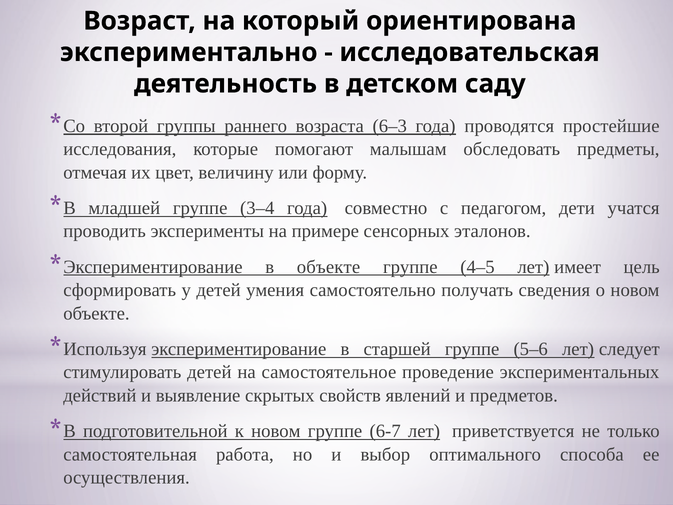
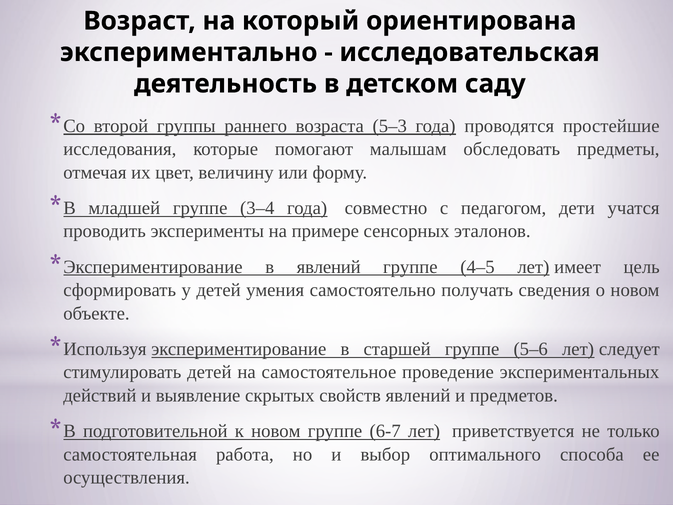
6–3: 6–3 -> 5–3 (390, 126)
в объекте: объекте -> явлений (329, 267)
